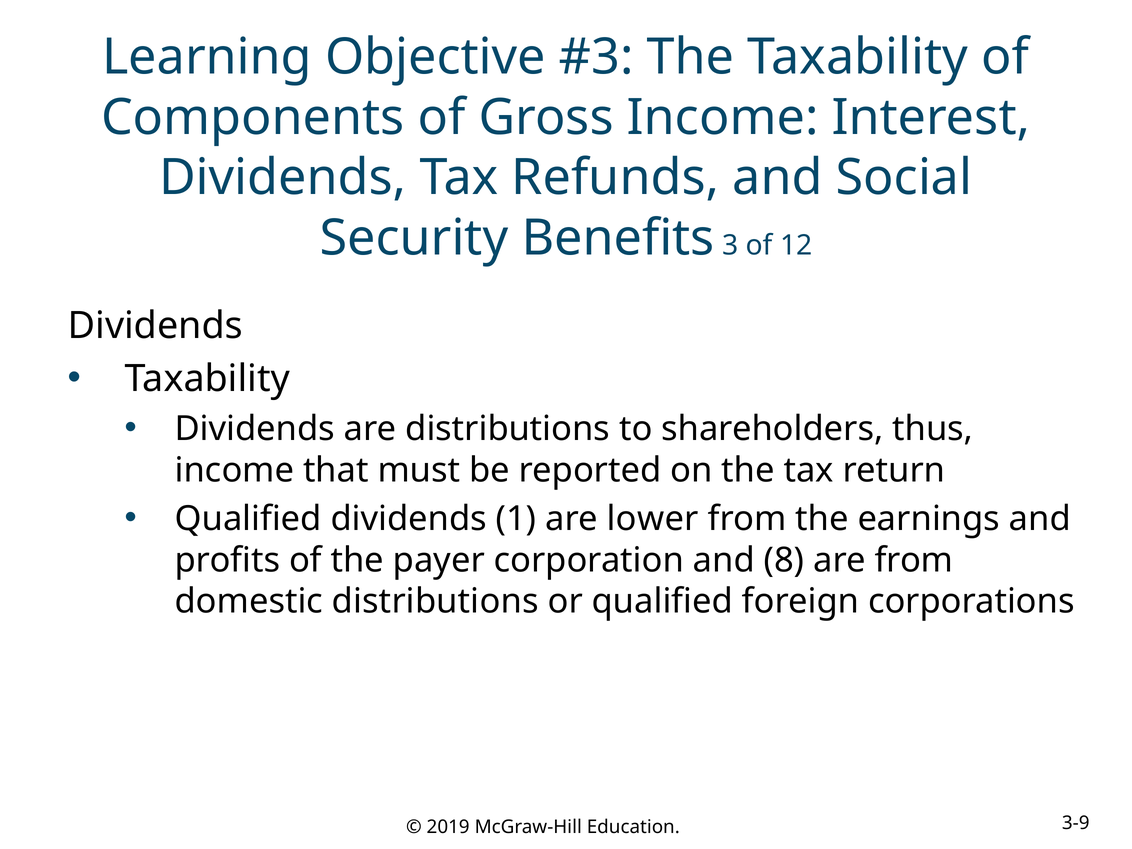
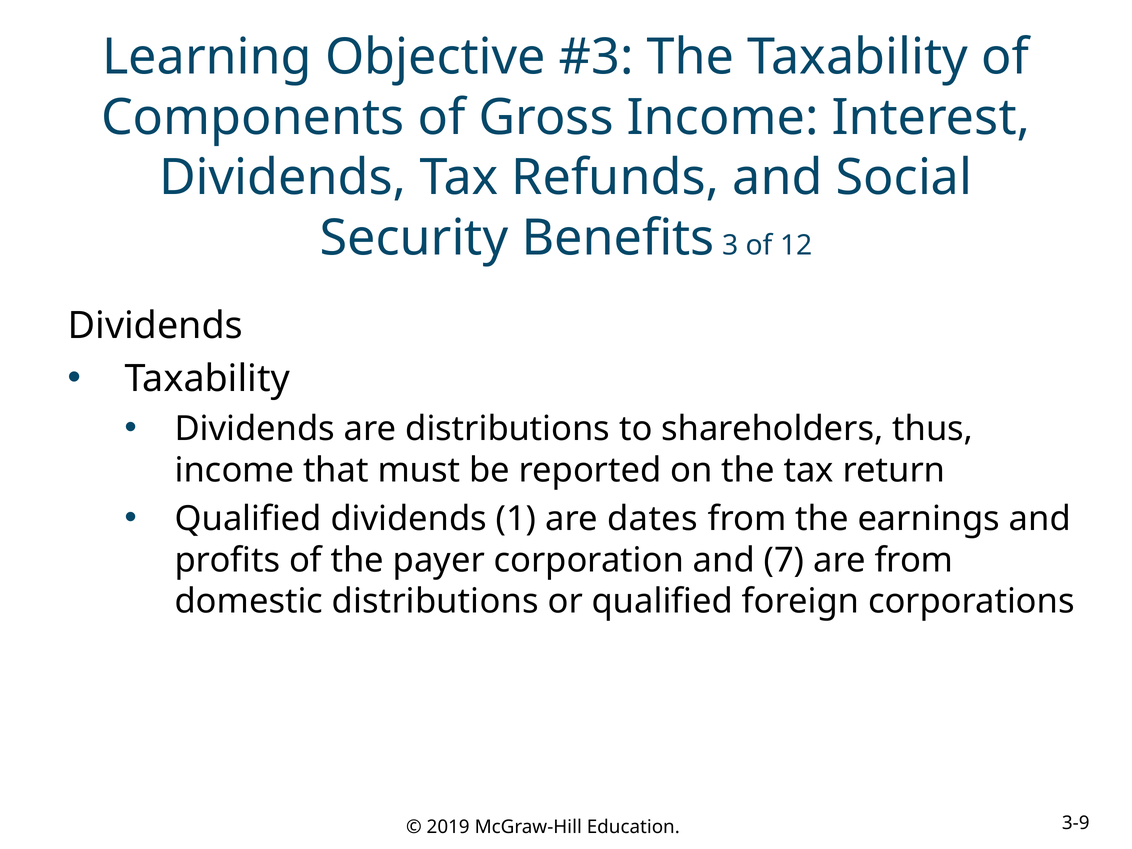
lower: lower -> dates (653, 519)
8: 8 -> 7 (784, 560)
